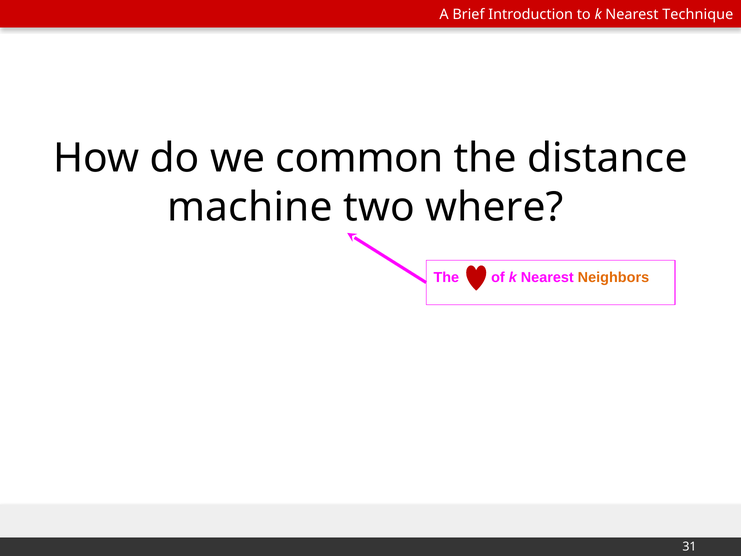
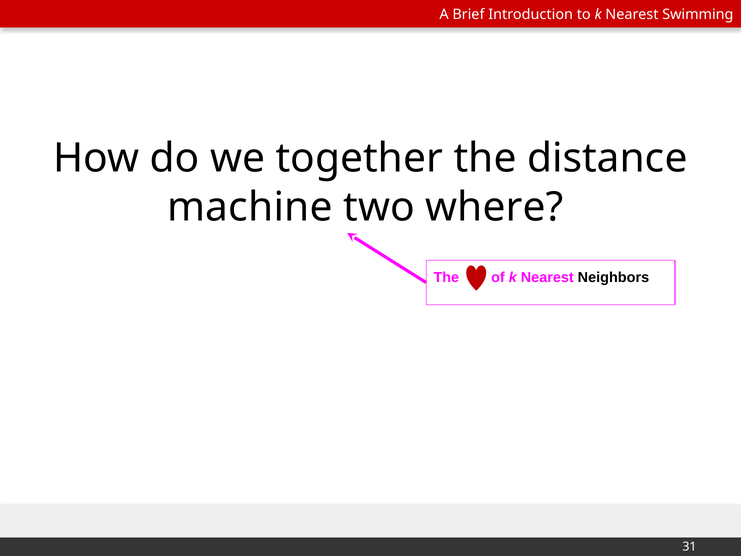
Technique: Technique -> Swimming (698, 15)
common: common -> together (359, 158)
Neighbors colour: orange -> black (613, 277)
